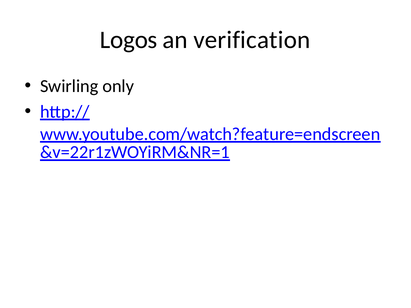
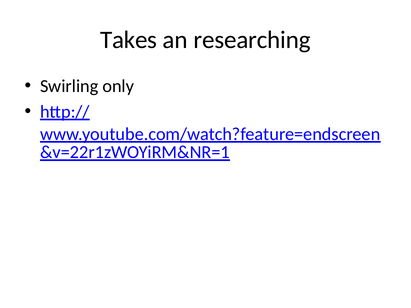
Logos: Logos -> Takes (129, 40)
verification: verification -> researching (252, 40)
